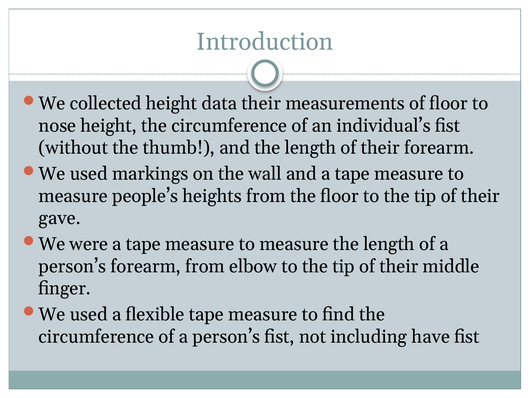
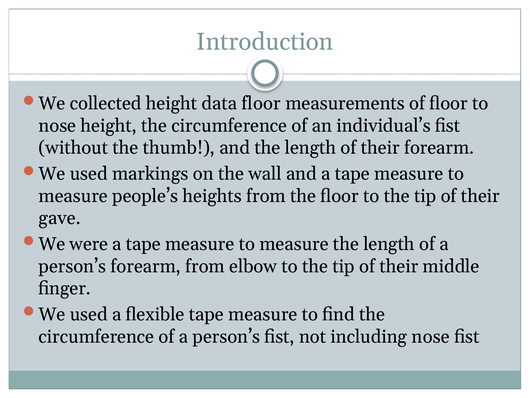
data their: their -> floor (261, 103)
including have: have -> nose (431, 336)
